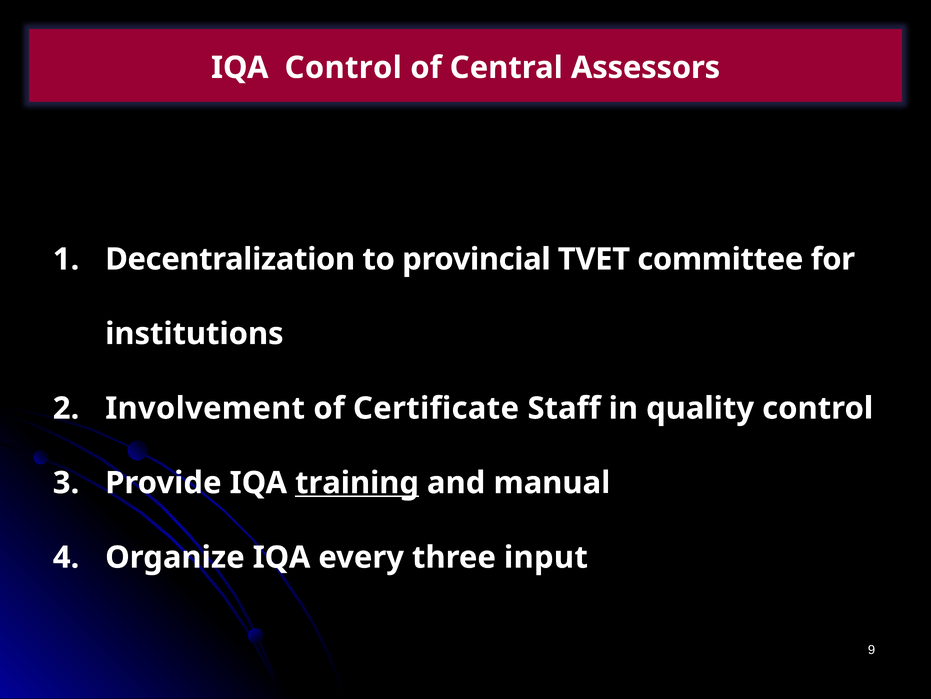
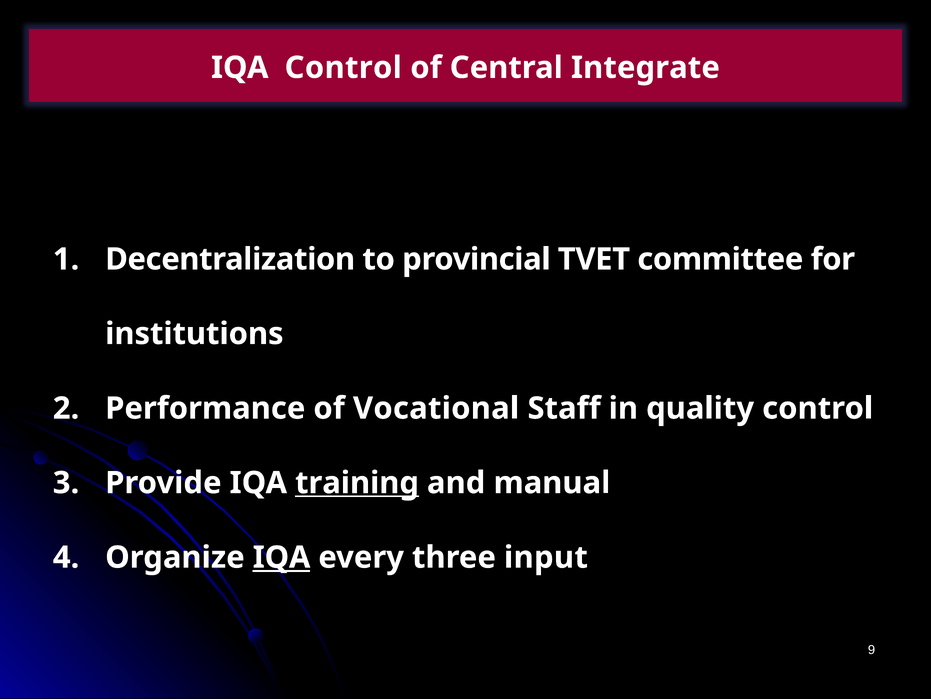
Assessors: Assessors -> Integrate (645, 68)
Involvement: Involvement -> Performance (205, 408)
Certificate: Certificate -> Vocational (436, 408)
IQA underline: none -> present (282, 557)
